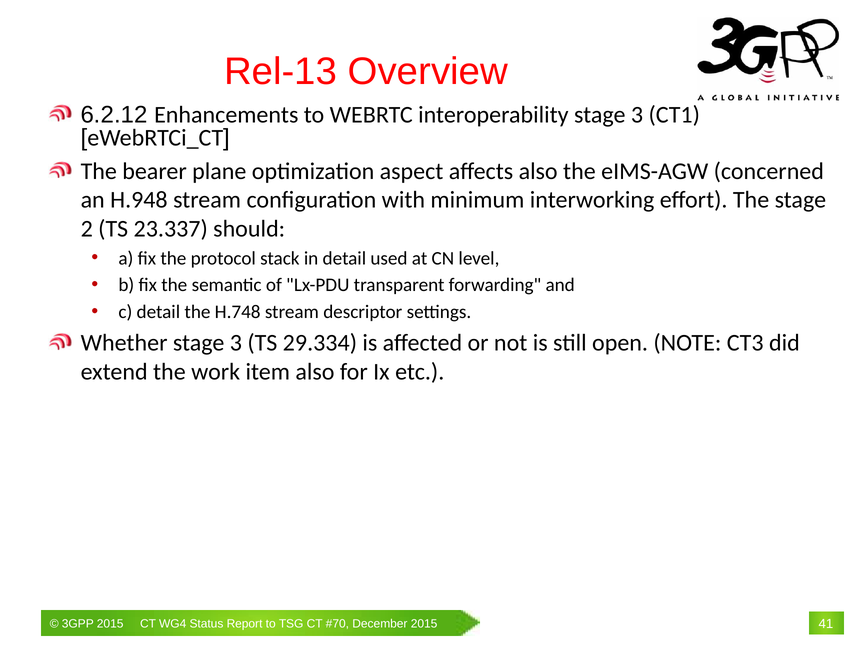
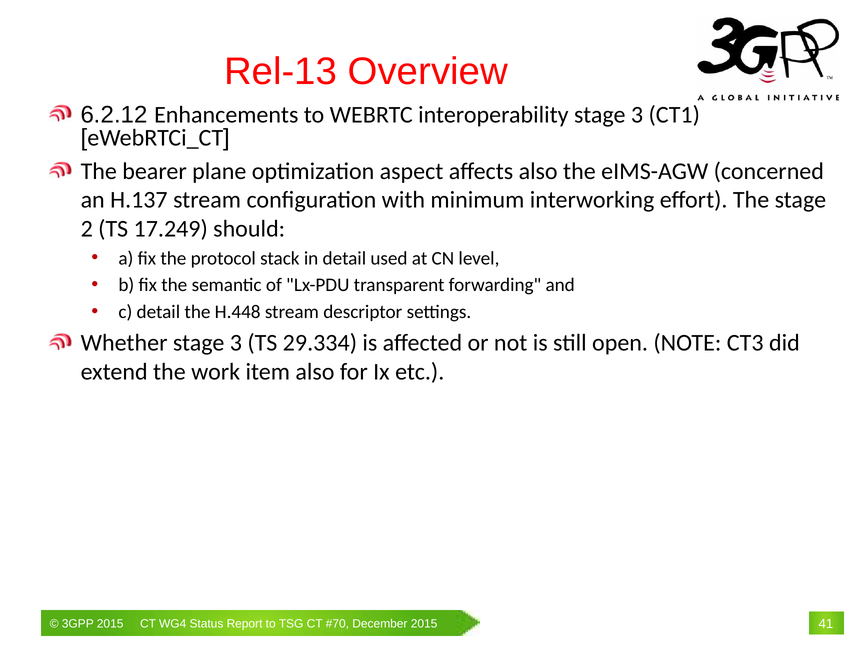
H.948: H.948 -> H.137 (139, 200)
23.337: 23.337 -> 17.249 (171, 229)
H.748: H.748 -> H.448 (238, 312)
